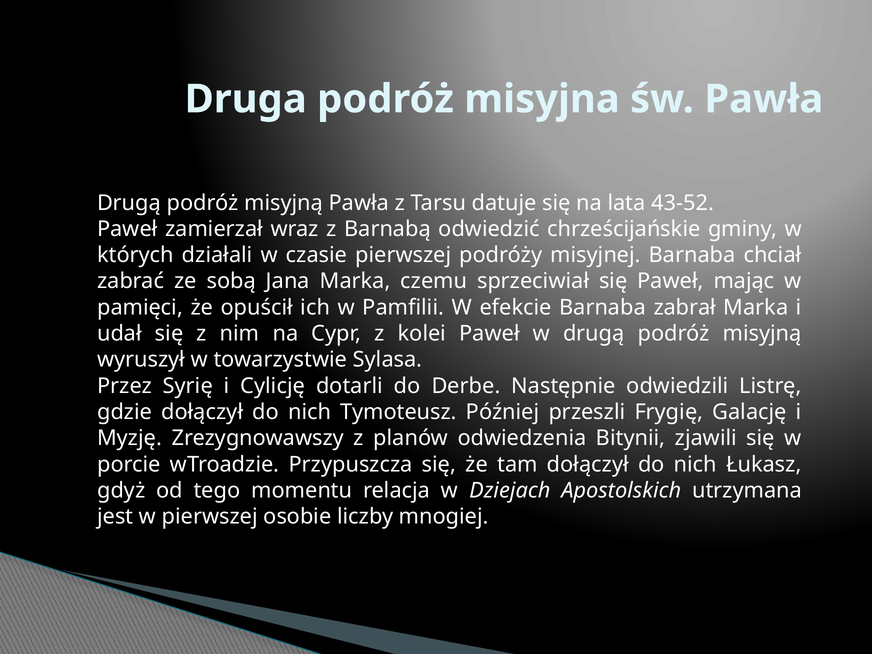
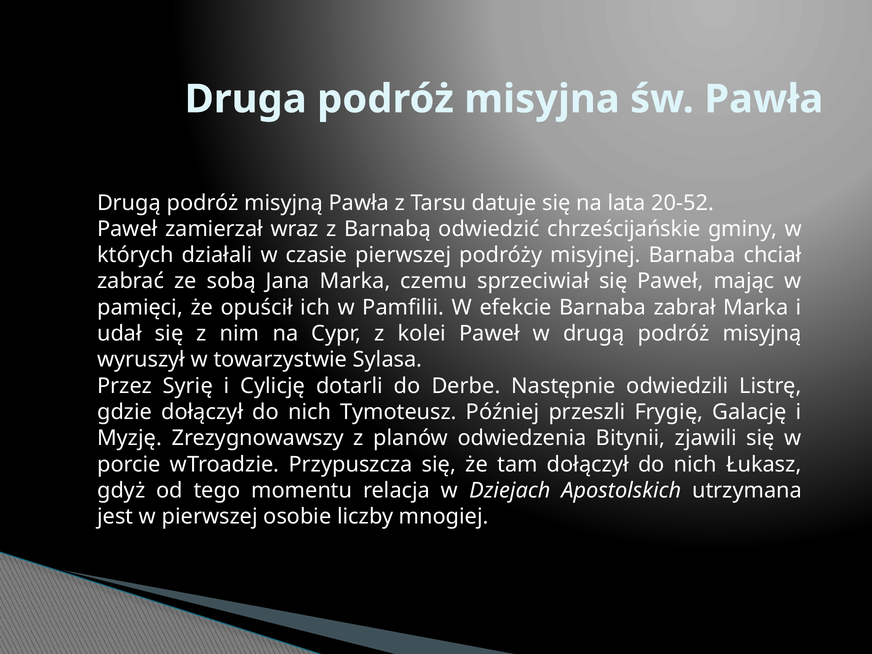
43-52: 43-52 -> 20-52 (683, 203)
